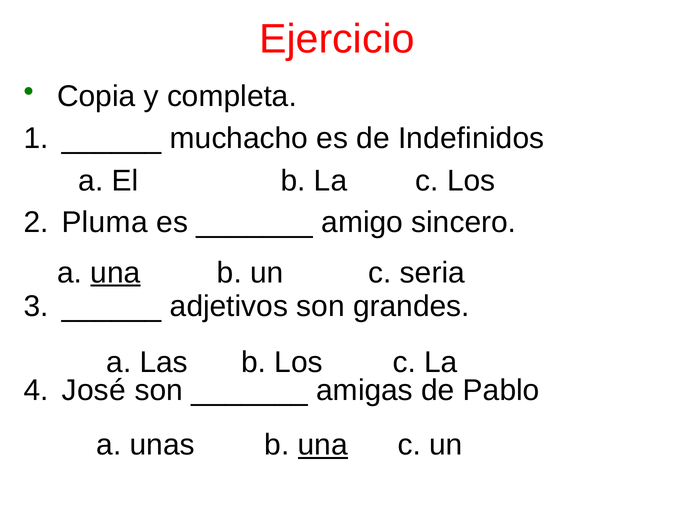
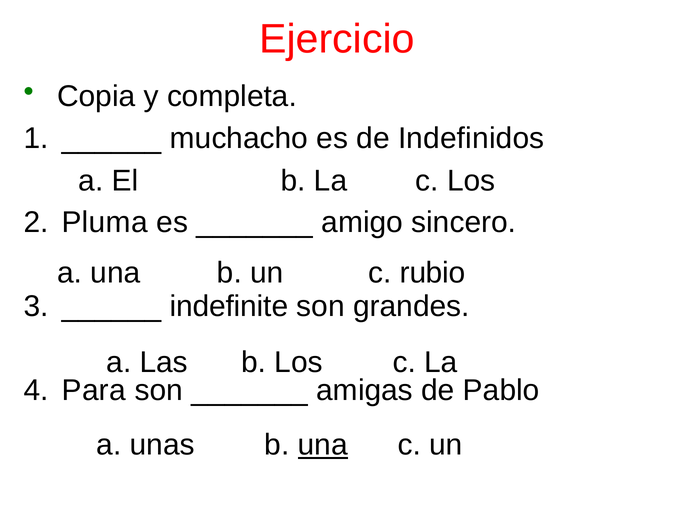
una underline: present -> none (115, 272)
seria: seria -> rubio (433, 272)
adjetivos: adjetivos -> indefinite (229, 306)
José: José -> Para (94, 390)
